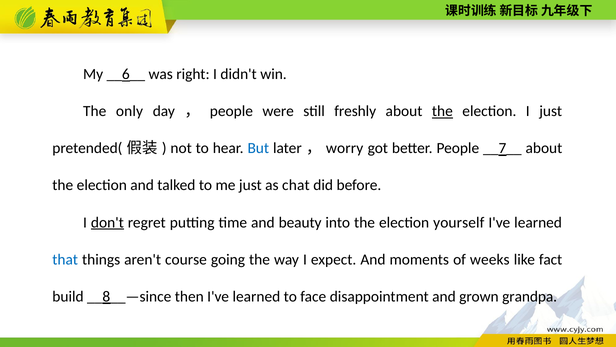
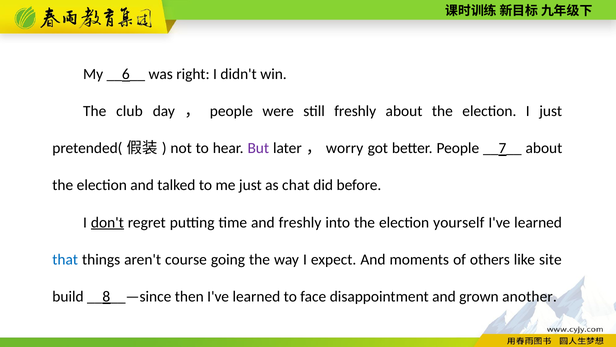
only: only -> club (129, 111)
the underline: present -> none (442, 111)
But colour: blue -> purple (258, 148)
and beauty: beauty -> freshly (300, 222)
weeks: weeks -> others (490, 259)
fact: fact -> site (550, 259)
grandpa: grandpa -> another (530, 296)
